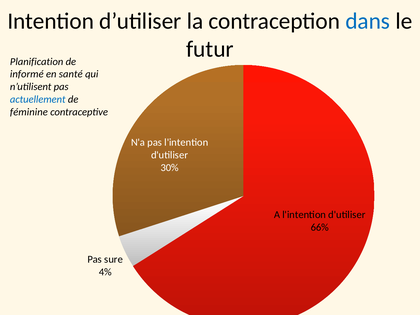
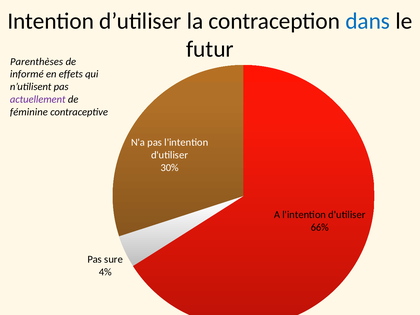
Planification: Planification -> Parenthèses (37, 62)
santé: santé -> effets (71, 74)
actuellement colour: blue -> purple (38, 99)
